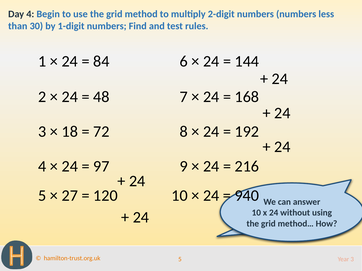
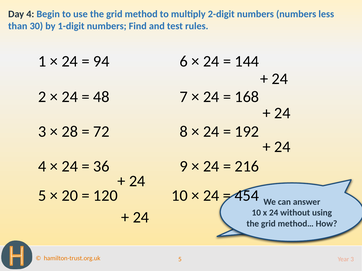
84: 84 -> 94 (101, 61)
18: 18 -> 28 (70, 132)
97: 97 -> 36 (101, 167)
27: 27 -> 20 (70, 196)
940: 940 -> 454 (247, 196)
